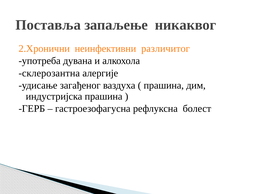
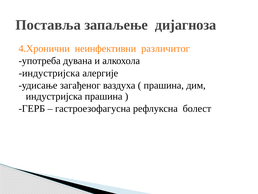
никаквог: никаквог -> дијагноза (186, 25)
2.Хронични: 2.Хронични -> 4.Хронични (44, 48)
склерозантна: склерозантна -> индустријска (49, 73)
